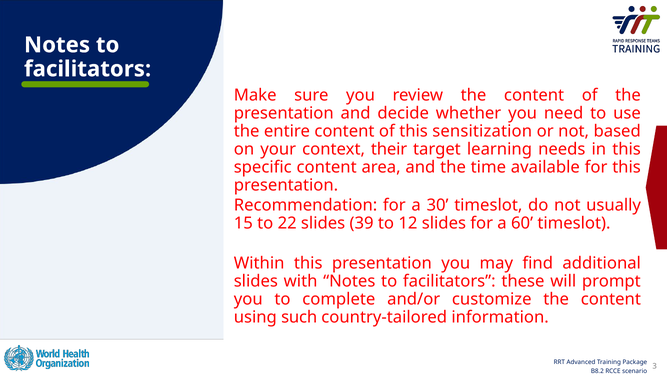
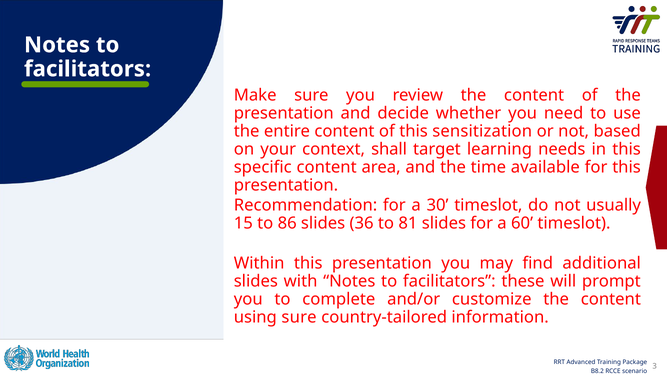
their: their -> shall (389, 149)
22: 22 -> 86 (287, 223)
39: 39 -> 36 (362, 223)
12: 12 -> 81 (408, 223)
using such: such -> sure (299, 317)
